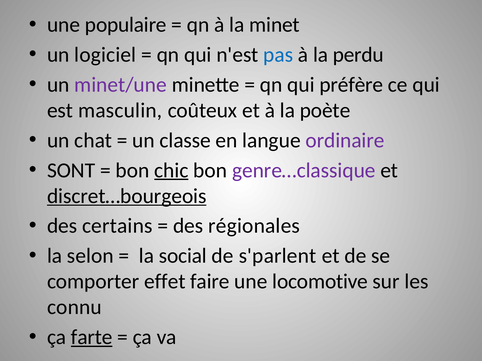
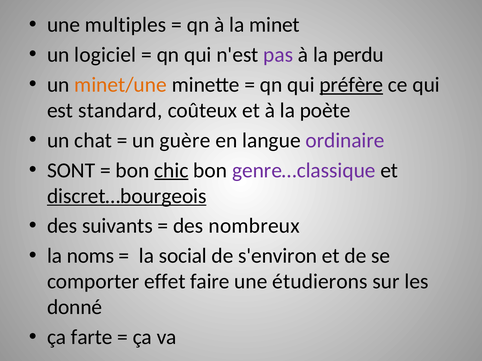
populaire: populaire -> multiples (126, 25)
pas colour: blue -> purple (278, 55)
minet/une colour: purple -> orange (121, 85)
préfère underline: none -> present (351, 85)
masculin: masculin -> standard (120, 111)
classe: classe -> guère (185, 141)
certains: certains -> suivants (117, 226)
régionales: régionales -> nombreux (254, 226)
selon: selon -> noms (90, 256)
s'parlent: s'parlent -> s'environ (278, 256)
locomotive: locomotive -> étudierons (320, 282)
connu: connu -> donné (75, 308)
farte underline: present -> none (92, 338)
